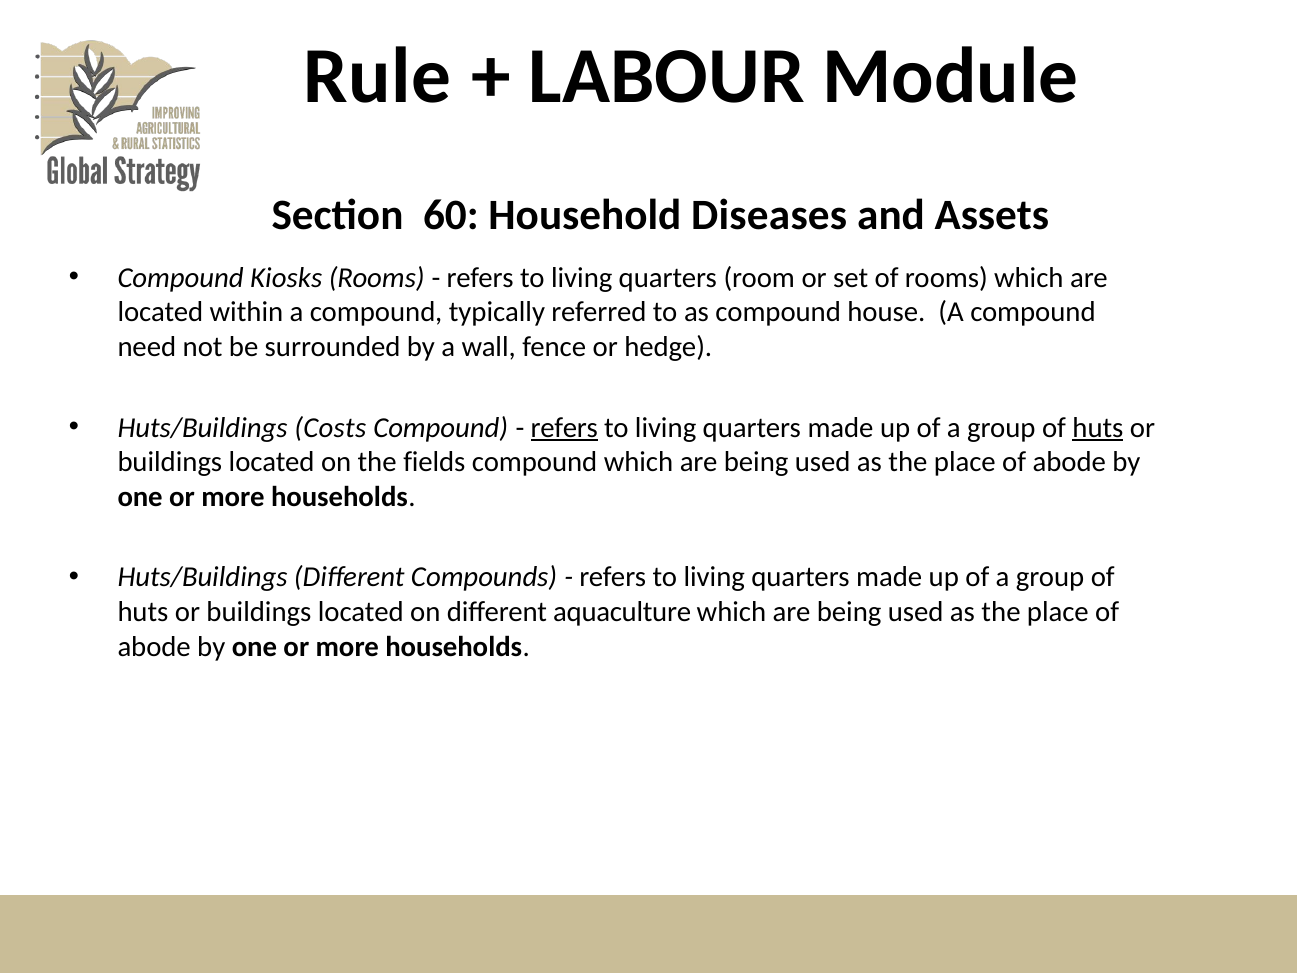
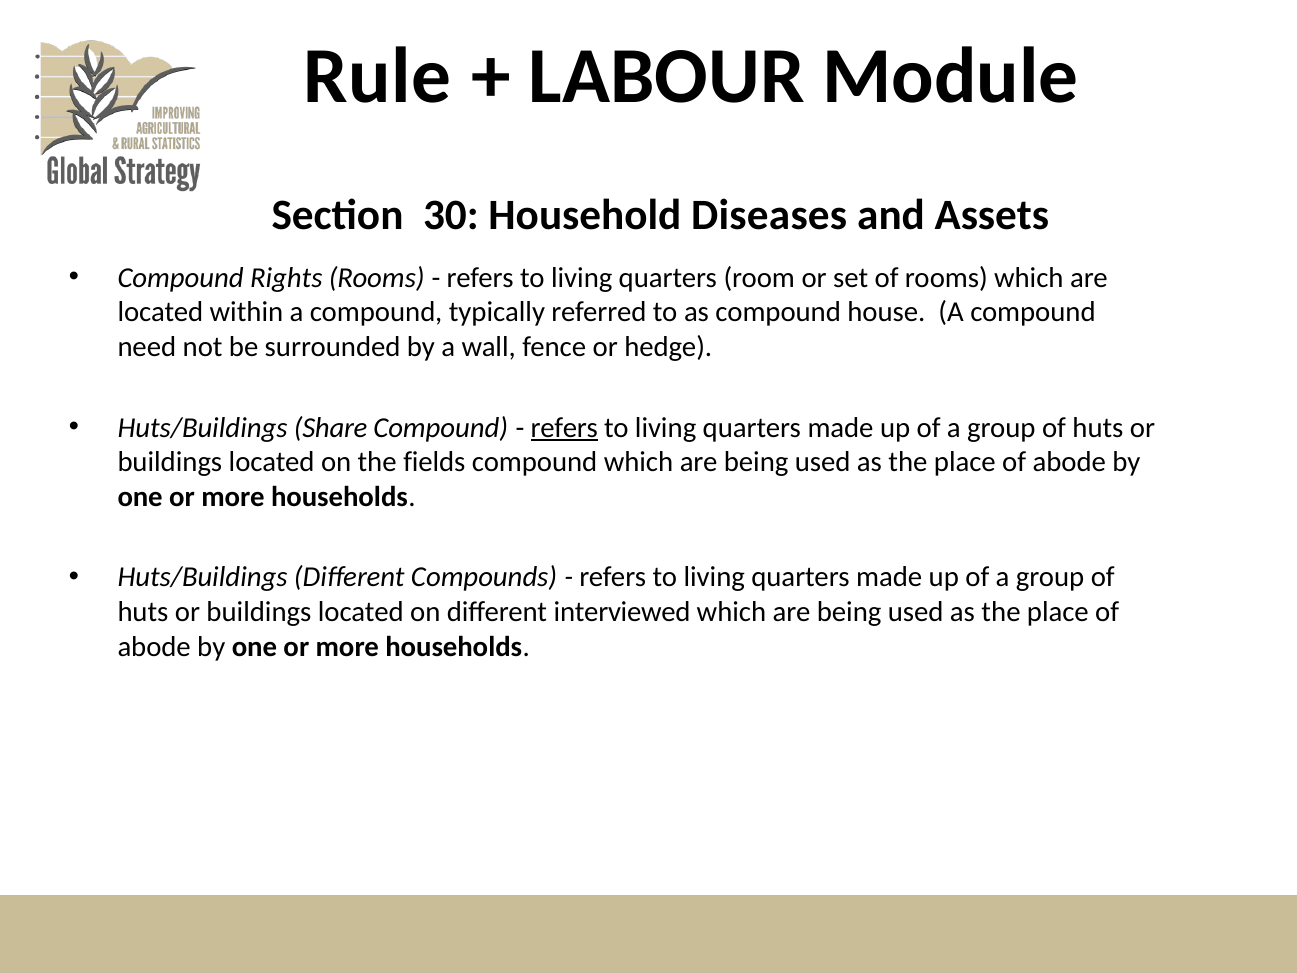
60: 60 -> 30 (451, 215)
Kiosks: Kiosks -> Rights (286, 278)
Costs: Costs -> Share (331, 427)
huts underline: present -> none (1098, 427)
aquaculture: aquaculture -> interviewed (622, 612)
